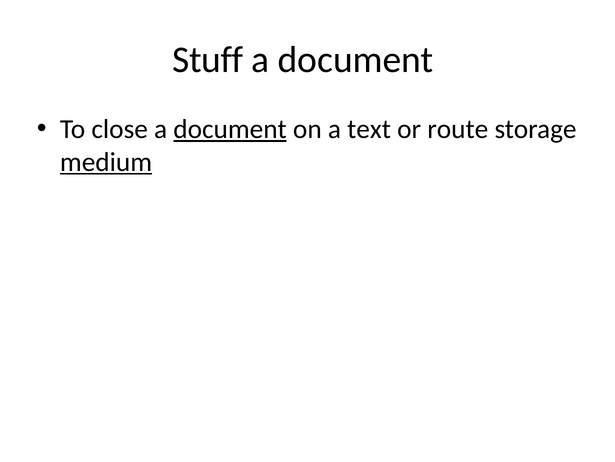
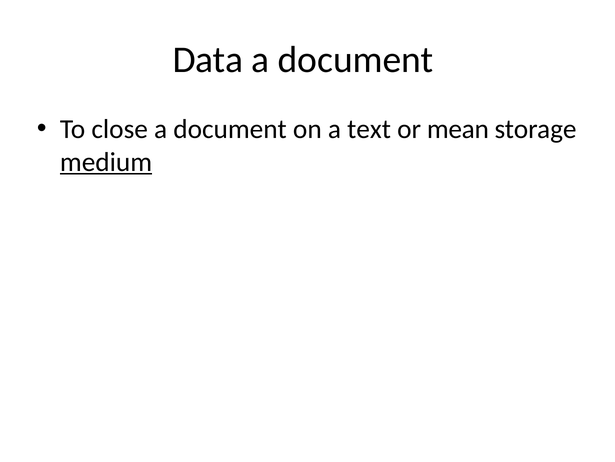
Stuff: Stuff -> Data (208, 60)
document underline: present -> none (230, 129)
route: route -> mean (458, 129)
